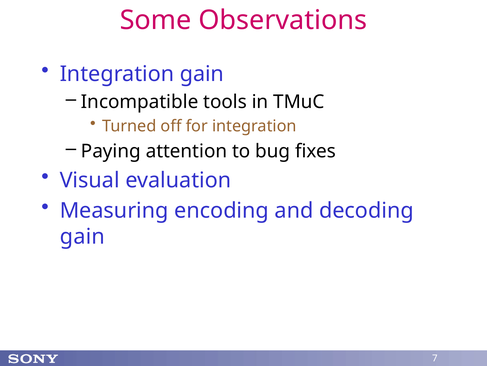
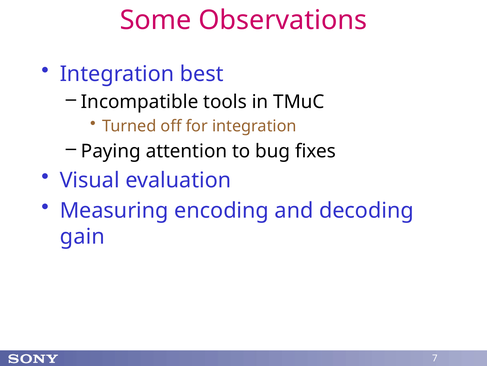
Integration gain: gain -> best (202, 74)
